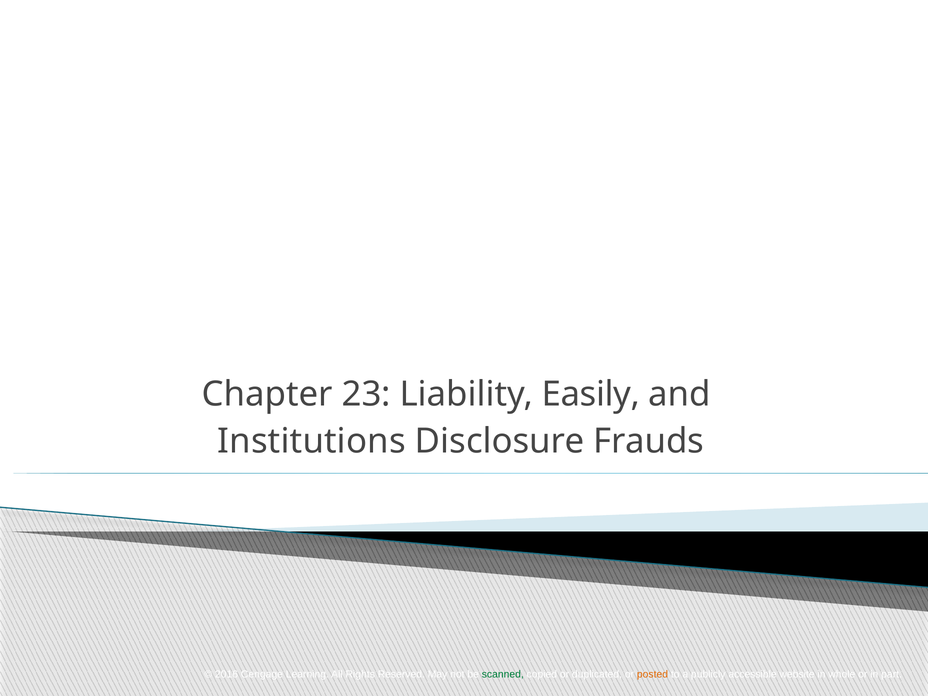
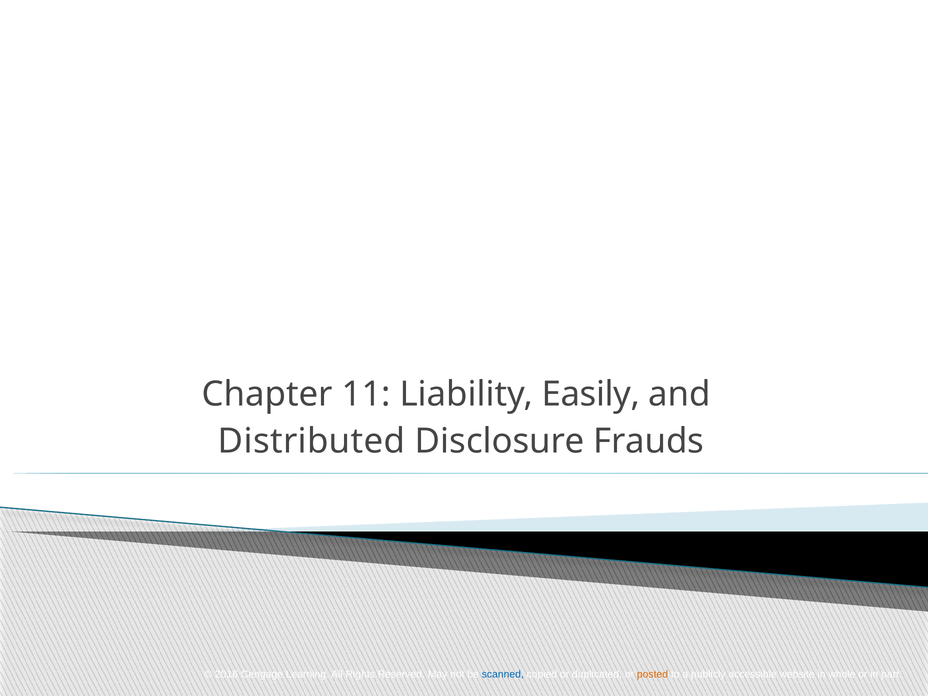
23: 23 -> 11 (366, 394)
Institutions: Institutions -> Distributed (312, 441)
scanned colour: green -> blue (503, 674)
